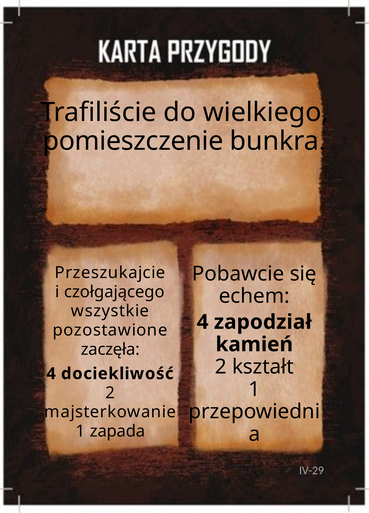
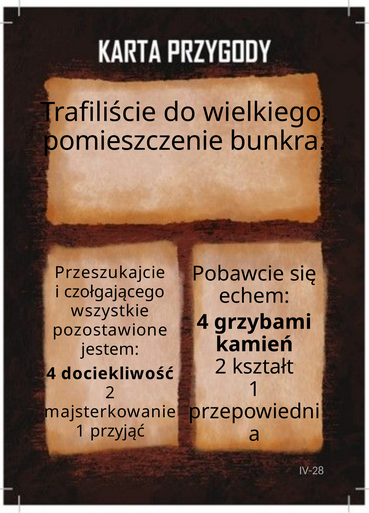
zapodział: zapodział -> grzybami (263, 322)
zaczęła: zaczęła -> jestem (110, 350)
zapada: zapada -> przyjąć (118, 432)
IV-29: IV-29 -> IV-28 (312, 471)
